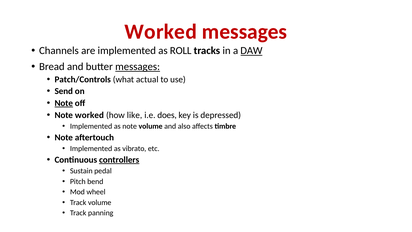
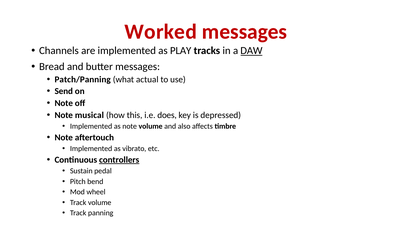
ROLL: ROLL -> PLAY (181, 51)
messages underline: present -> none (138, 67)
Patch/Controls: Patch/Controls -> Patch/Panning (83, 79)
Note underline: present -> none (64, 103)
Note worked: worked -> musical (89, 115)
like: like -> this (135, 115)
